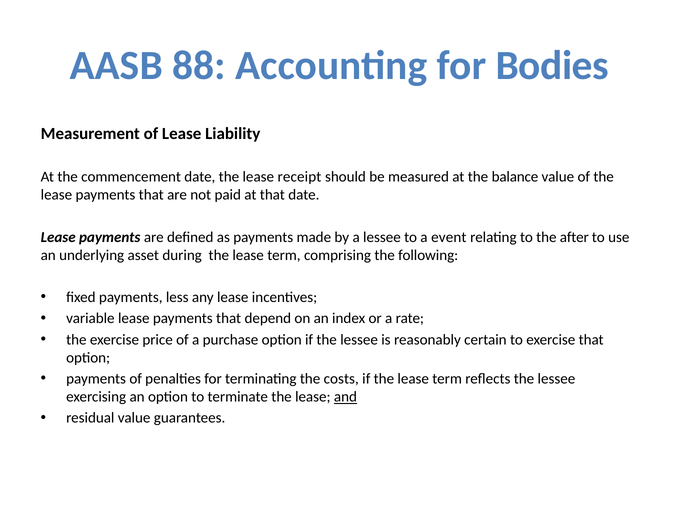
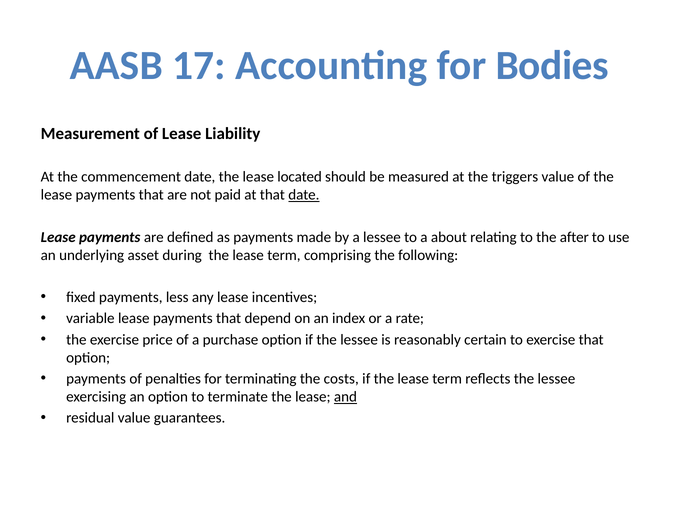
88: 88 -> 17 (199, 66)
receipt: receipt -> located (300, 177)
balance: balance -> triggers (515, 177)
date underline: none -> present (304, 195)
event: event -> about (449, 237)
